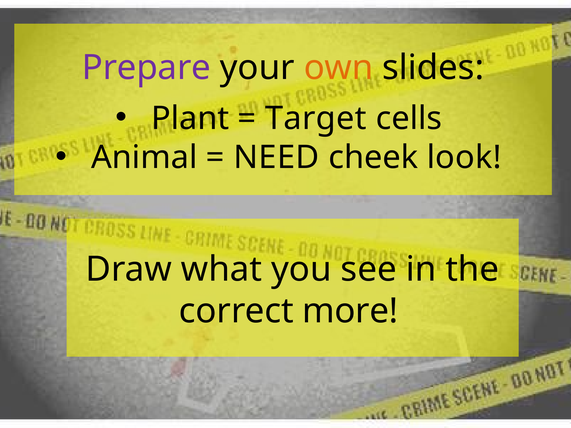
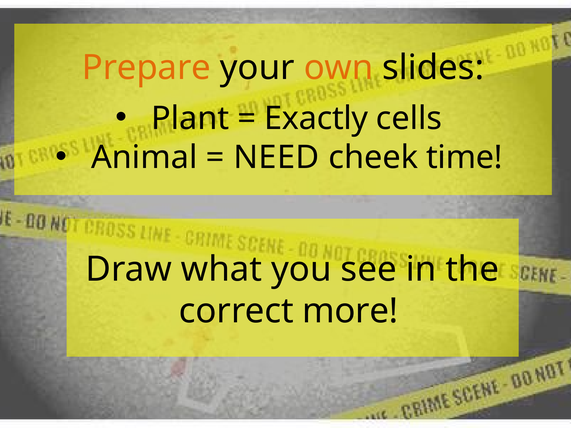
Prepare colour: purple -> orange (146, 68)
Target: Target -> Exactly (316, 118)
look: look -> time (464, 157)
